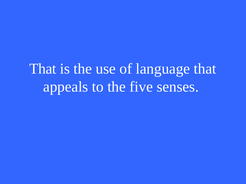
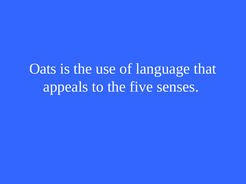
That: That -> Oats (43, 69)
